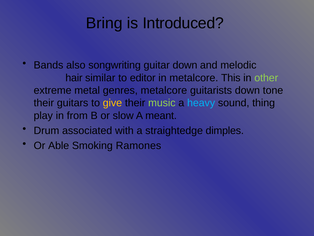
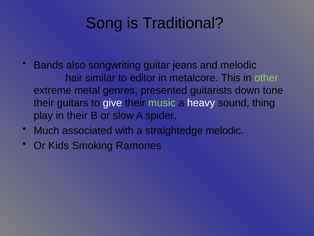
Bring: Bring -> Song (104, 23)
Introduced: Introduced -> Traditional (183, 23)
guitar down: down -> jeans (185, 65)
genres metalcore: metalcore -> presented (164, 90)
give colour: yellow -> white (112, 103)
heavy colour: light blue -> white (201, 103)
in from: from -> their (77, 115)
meant: meant -> spider (161, 115)
Drum: Drum -> Much (46, 130)
straightedge dimples: dimples -> melodic (225, 130)
Able: Able -> Kids (59, 145)
